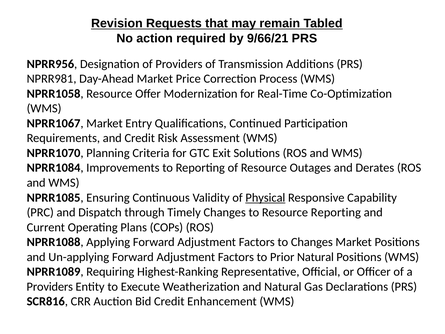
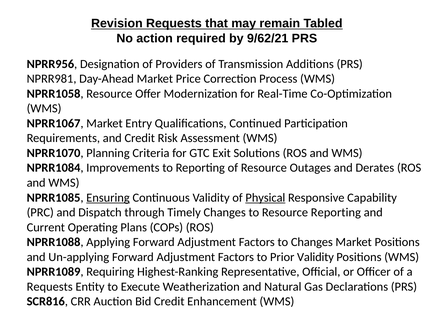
9/66/21: 9/66/21 -> 9/62/21 (268, 38)
Ensuring underline: none -> present (108, 197)
Prior Natural: Natural -> Validity (315, 257)
Providers: Providers -> Requests (50, 286)
